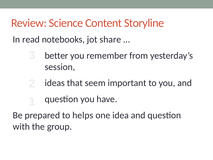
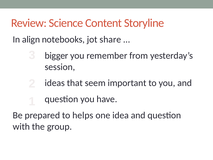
read: read -> align (31, 39)
better: better -> bigger (56, 55)
